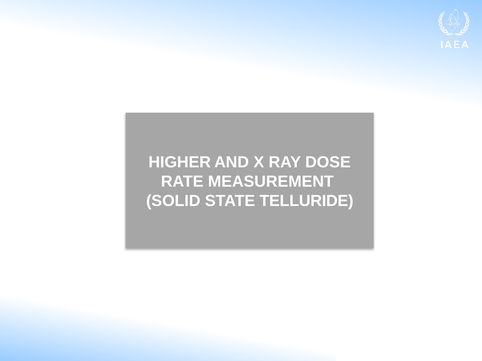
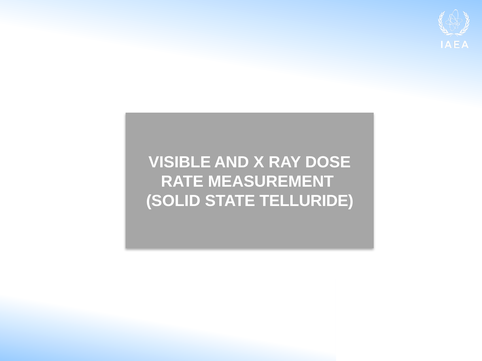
HIGHER: HIGHER -> VISIBLE (180, 163)
